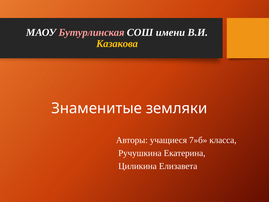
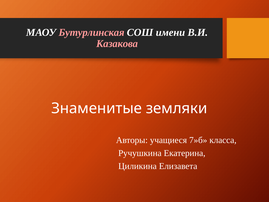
Казакова colour: yellow -> pink (117, 44)
